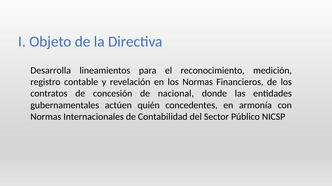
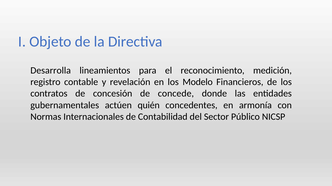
los Normas: Normas -> Modelo (198, 82)
nacional: nacional -> concede (176, 94)
